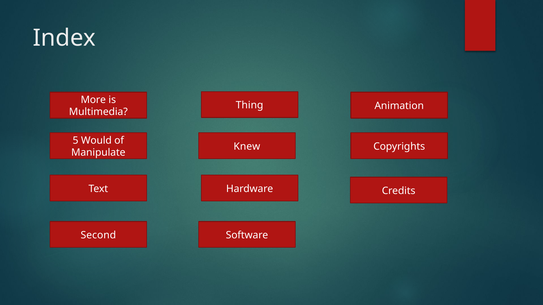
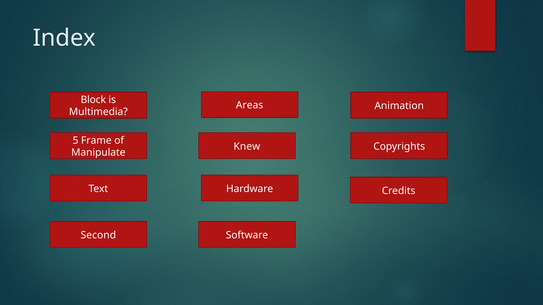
More: More -> Block (93, 100)
Thing: Thing -> Areas (250, 105)
Would: Would -> Frame (96, 141)
